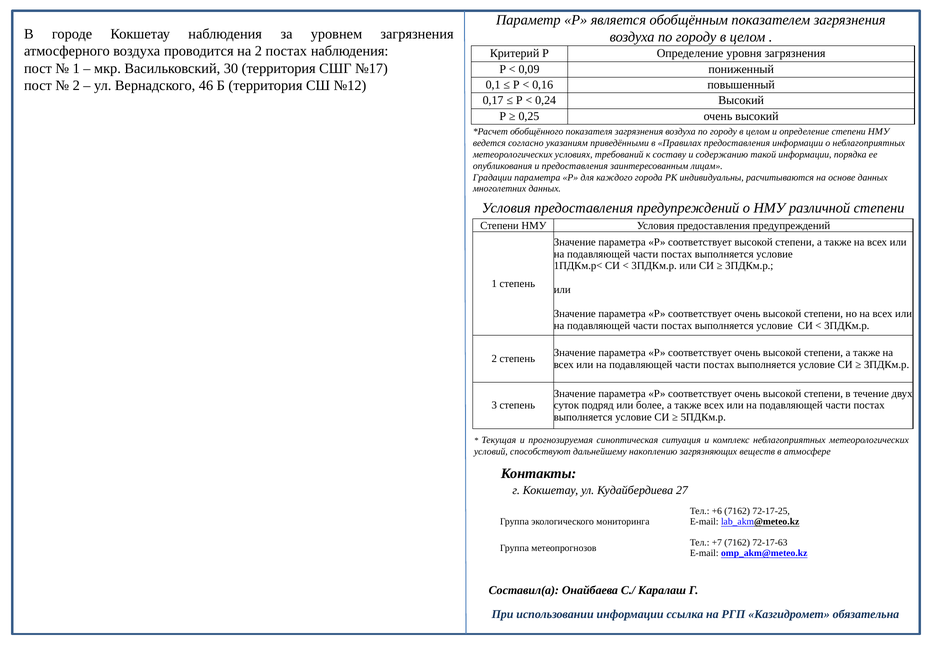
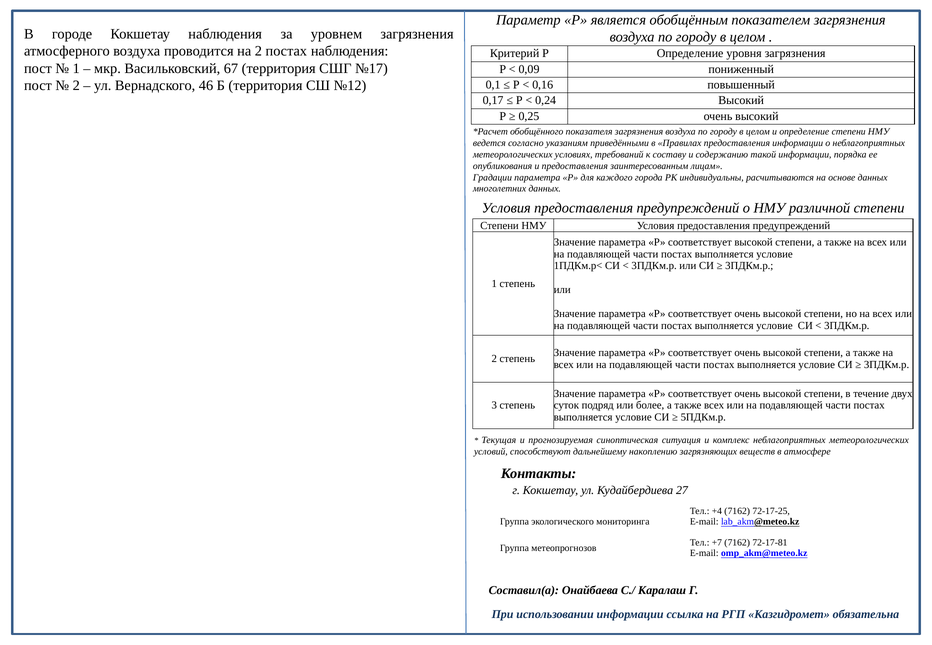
30: 30 -> 67 (231, 68)
+6: +6 -> +4 (717, 511)
72-17-63: 72-17-63 -> 72-17-81 (770, 543)
